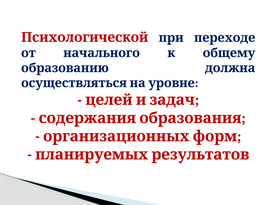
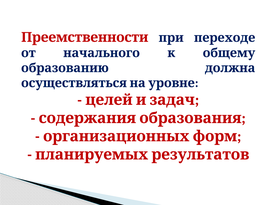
Психологической: Психологической -> Преемственности (85, 37)
